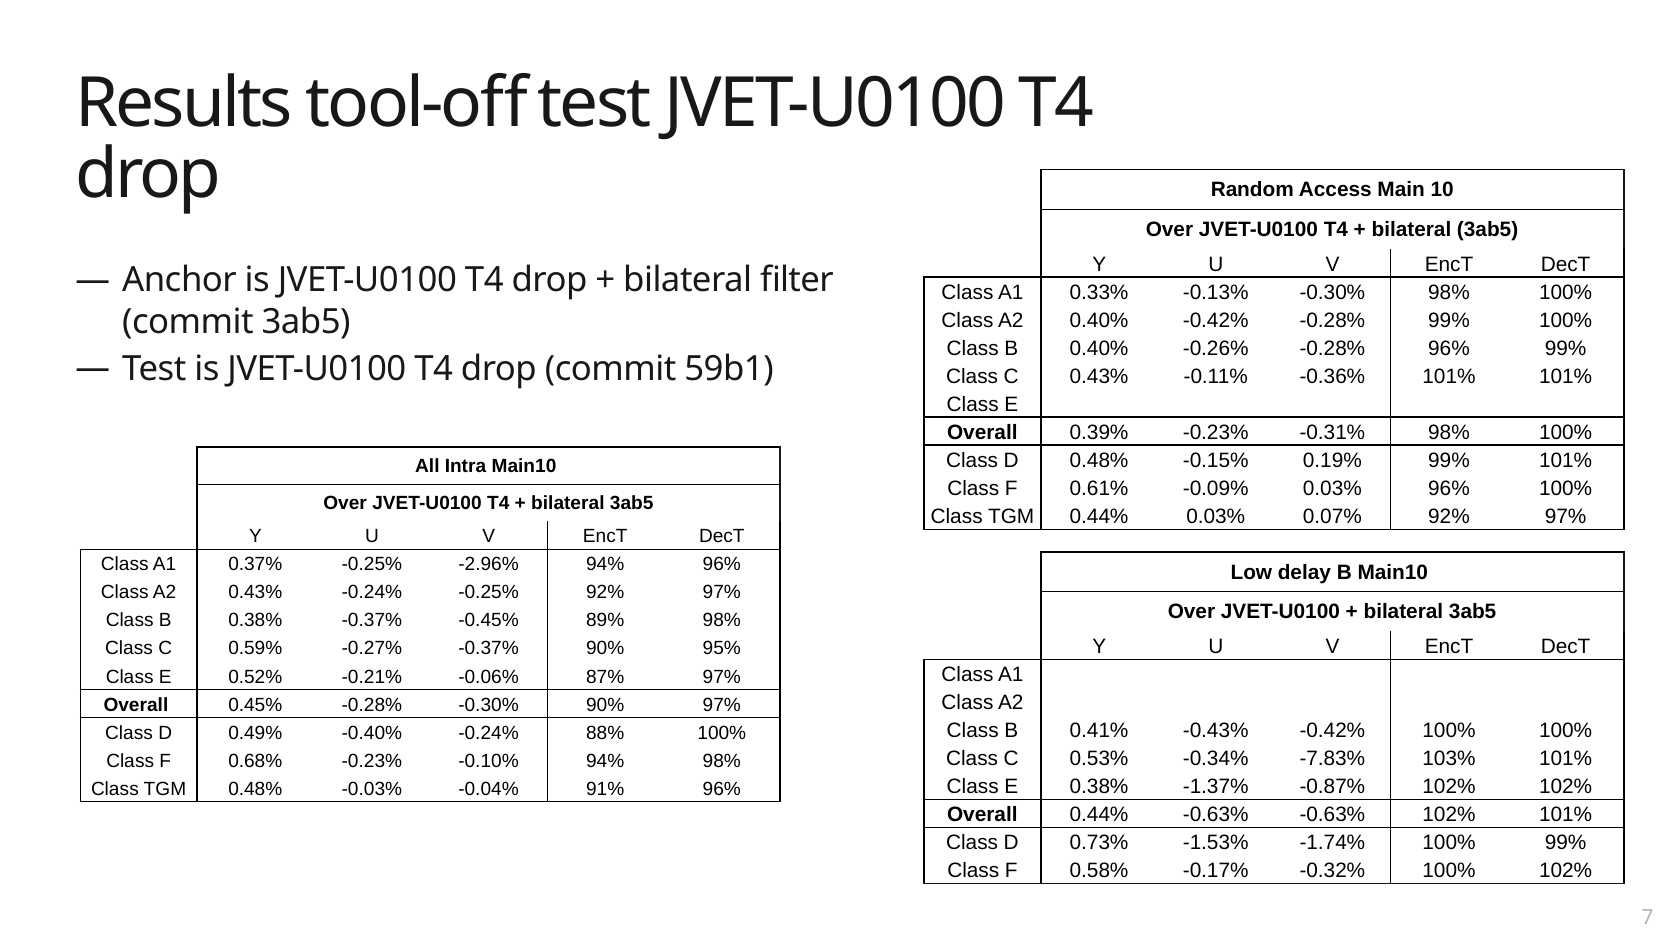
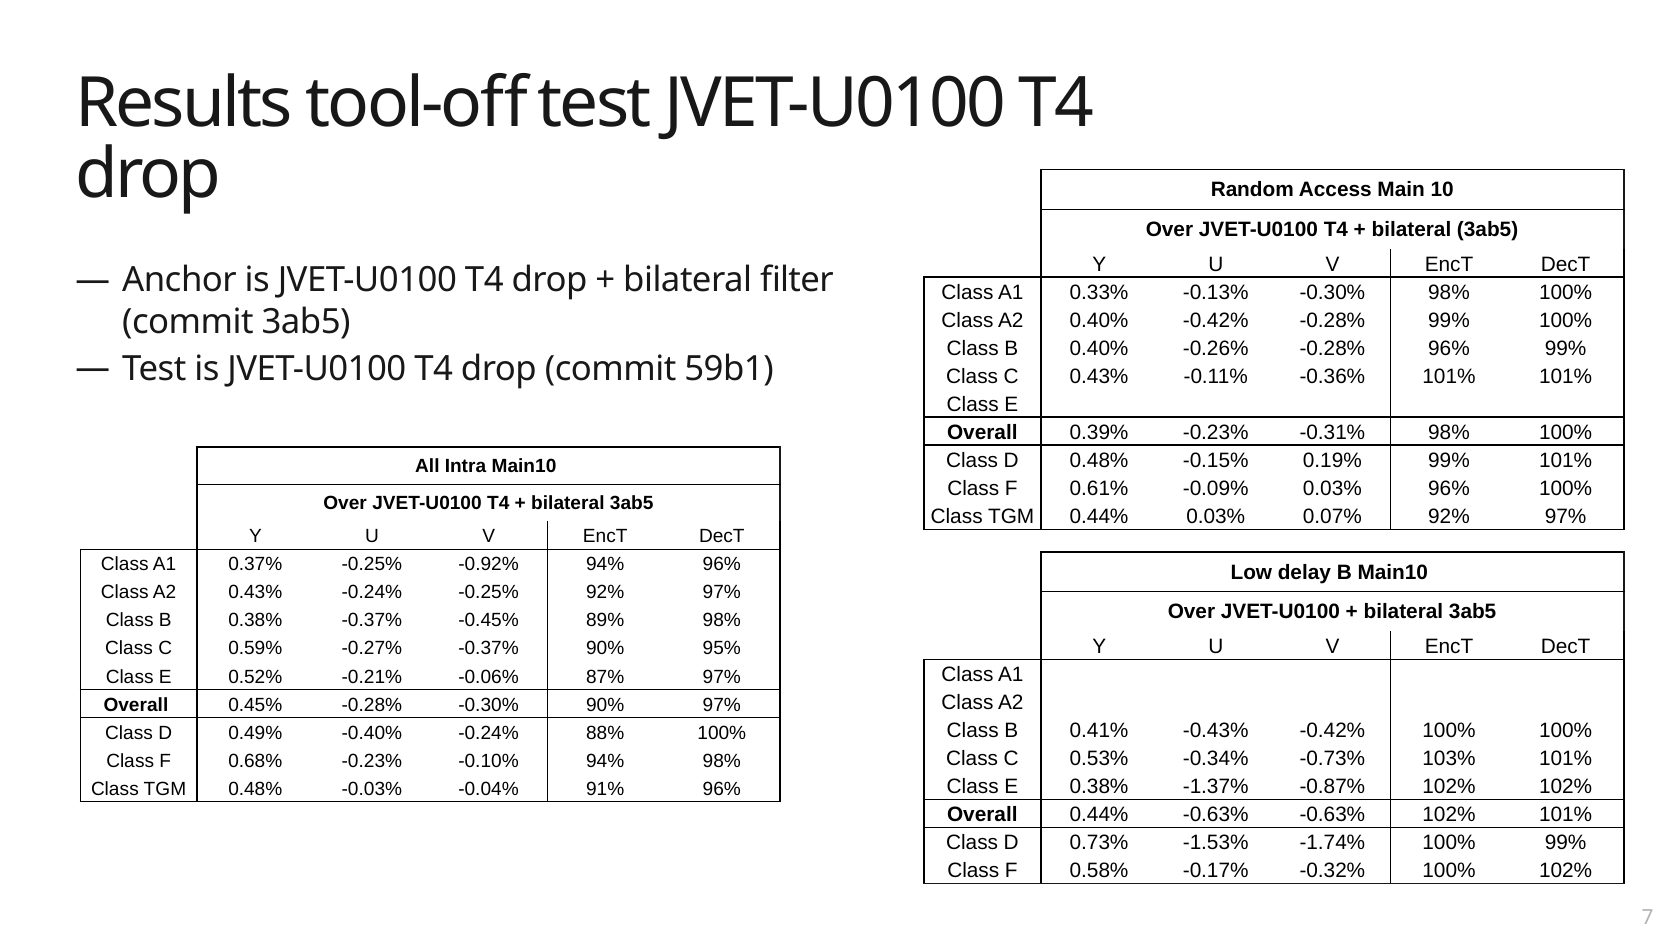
-2.96%: -2.96% -> -0.92% (489, 565)
-7.83%: -7.83% -> -0.73% (1332, 759)
